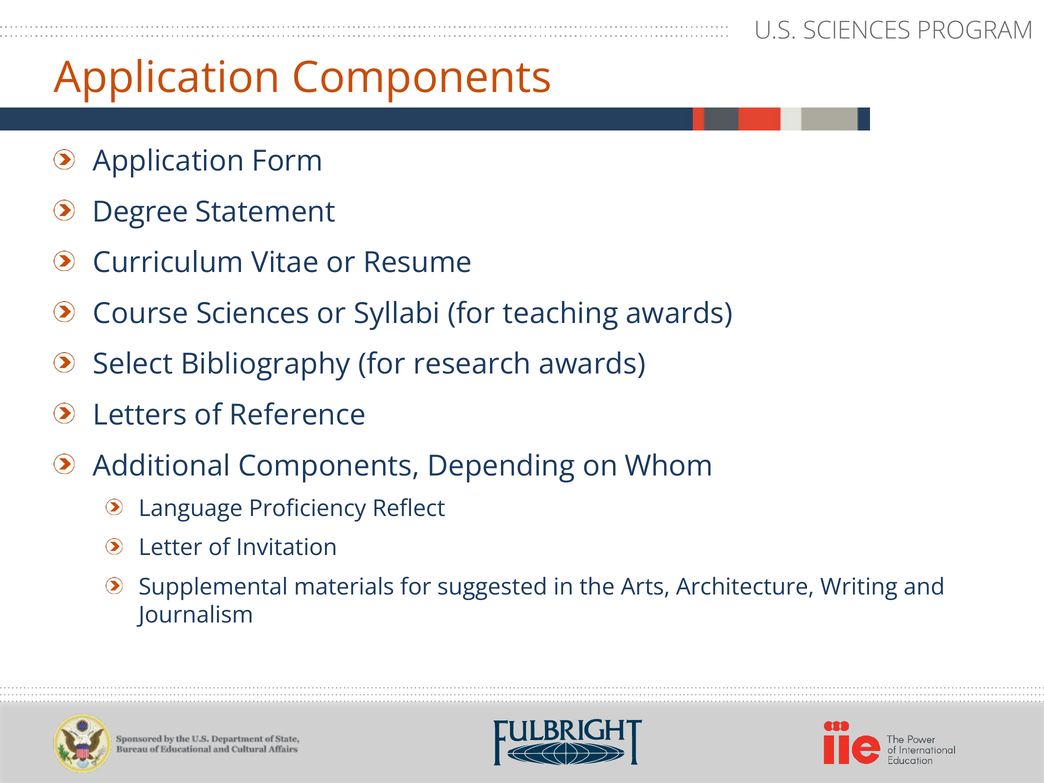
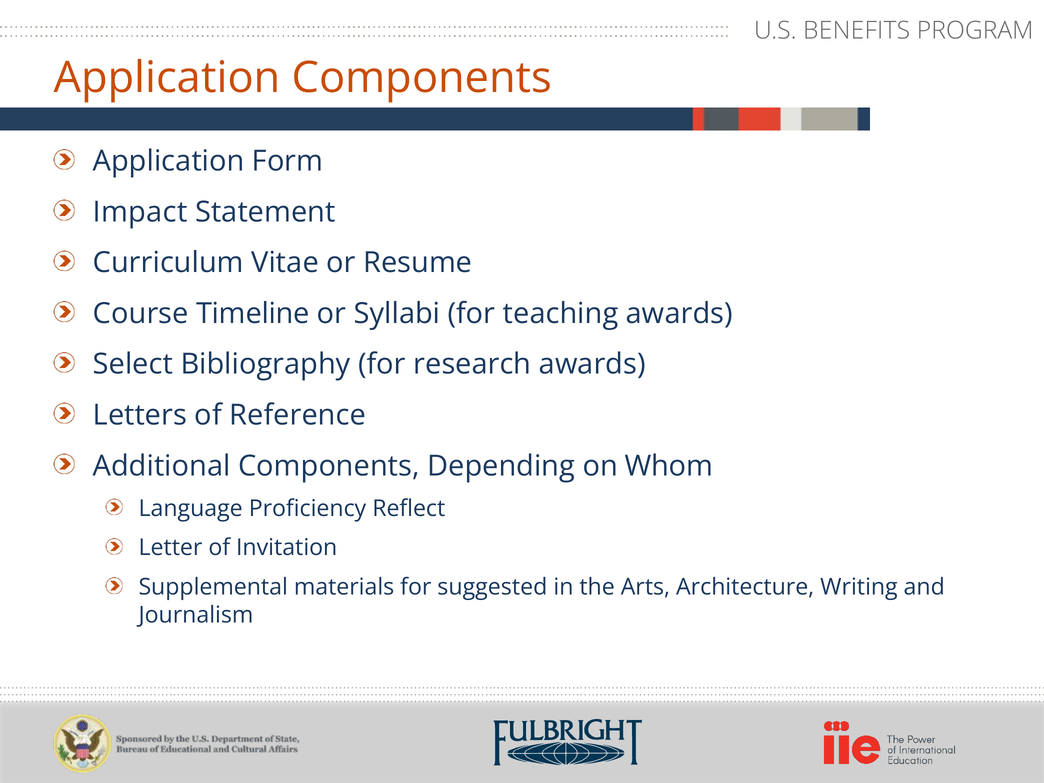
U.S SCIENCES: SCIENCES -> BENEFITS (857, 30)
Degree: Degree -> Impact (140, 212)
Course Sciences: Sciences -> Timeline (253, 314)
